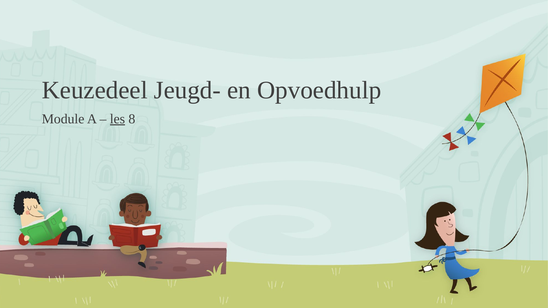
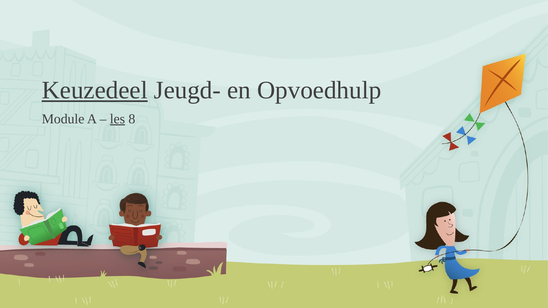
Keuzedeel underline: none -> present (95, 90)
